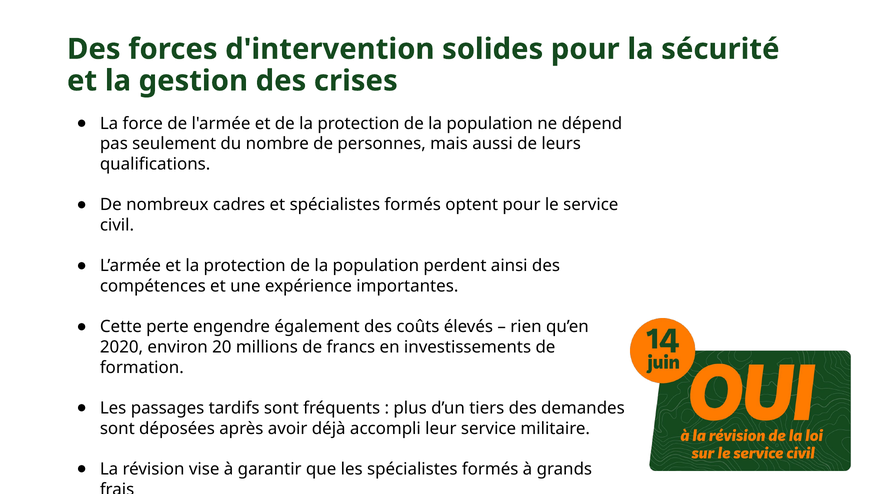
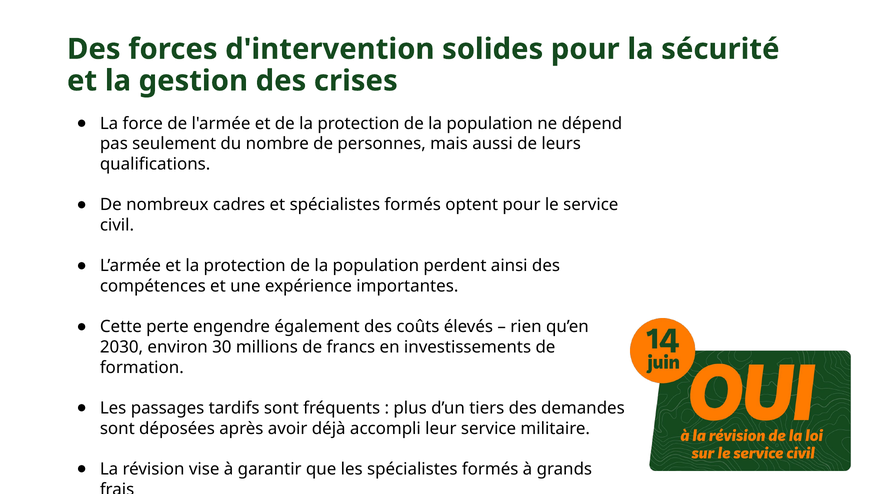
2020: 2020 -> 2030 (122, 347)
20: 20 -> 30 (222, 347)
